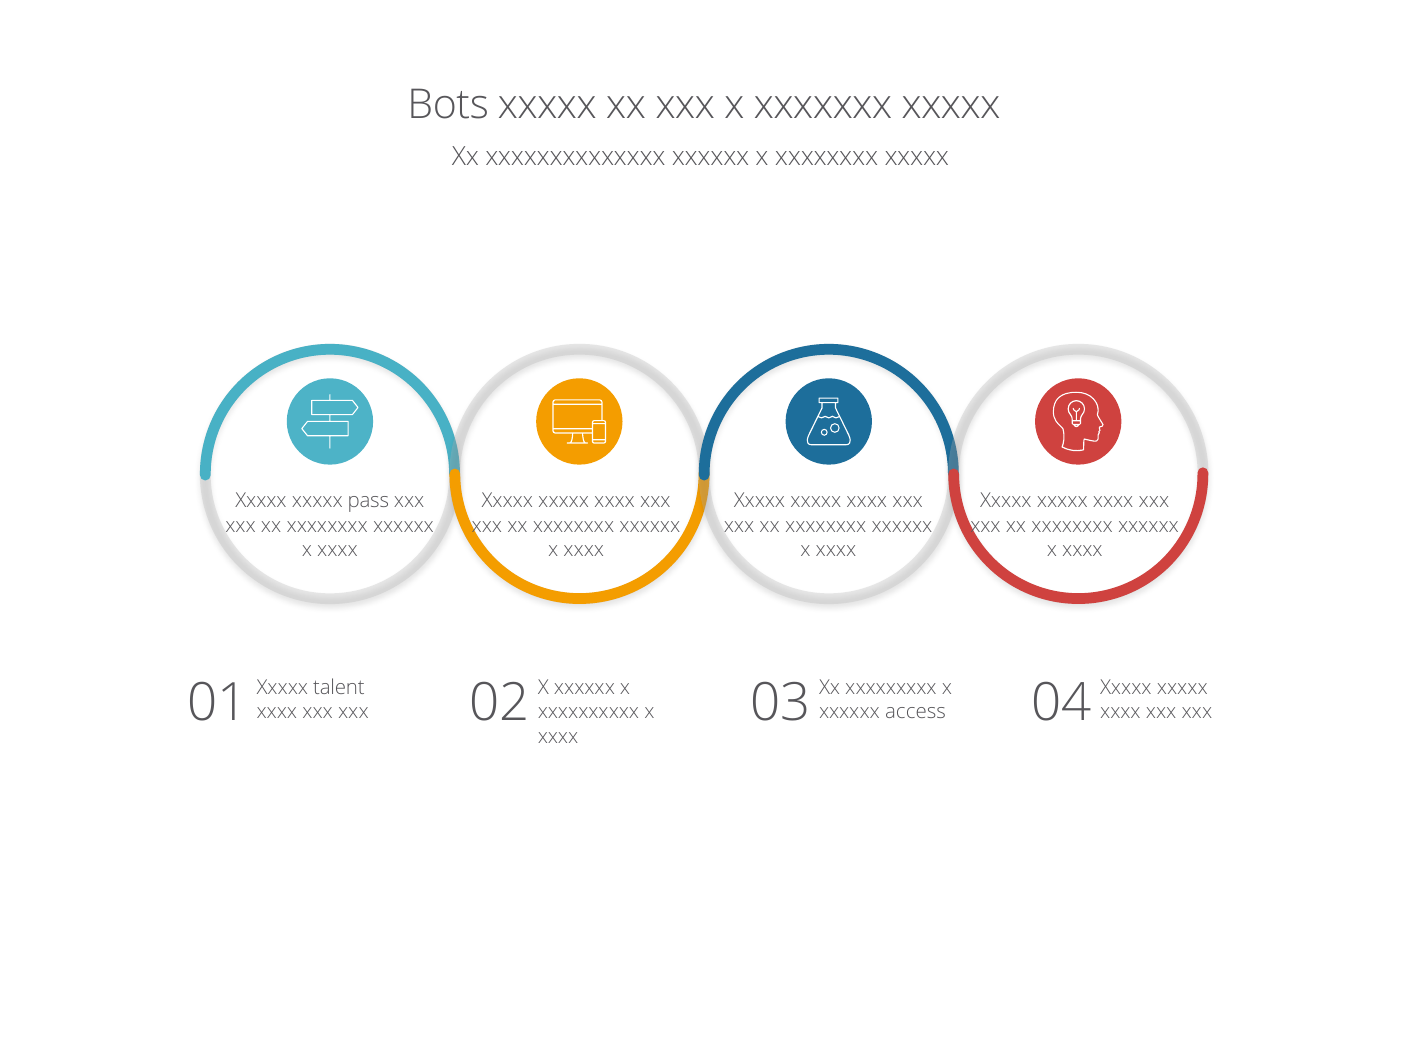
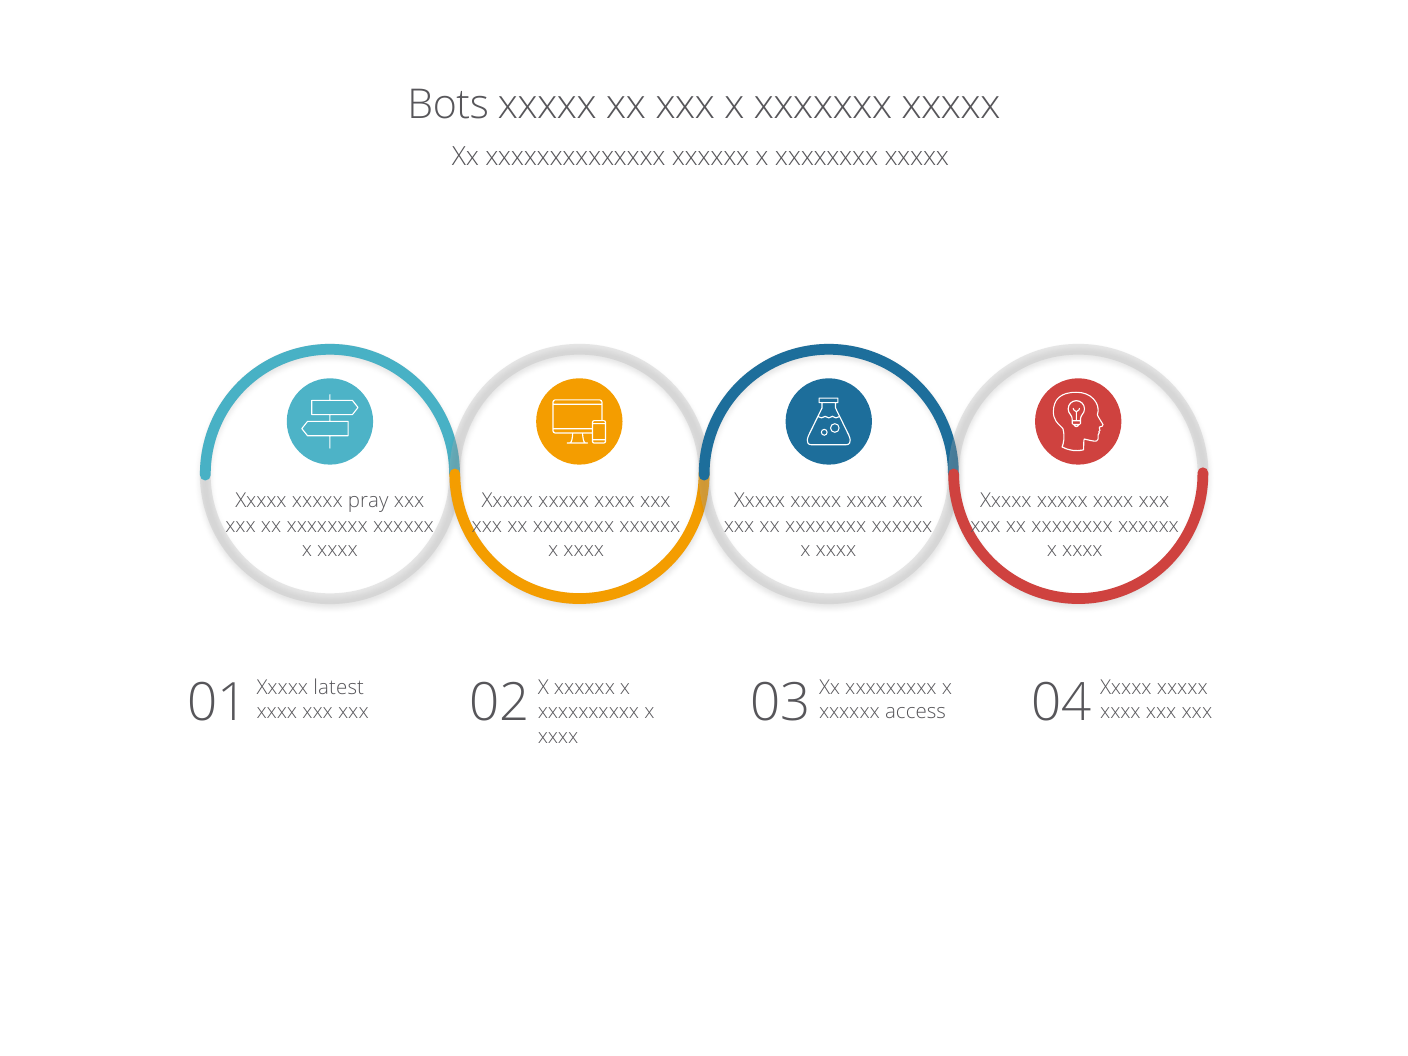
pass: pass -> pray (368, 501)
talent: talent -> latest (339, 687)
